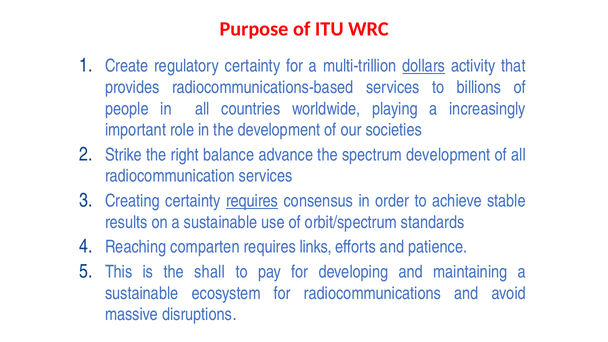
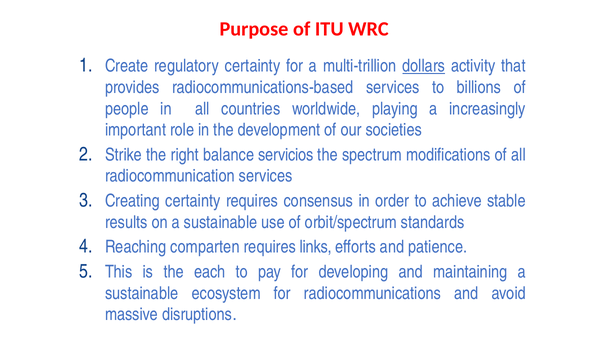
advance: advance -> servicios (286, 155)
spectrum development: development -> modifications (448, 155)
requires underline: present -> none (252, 201)
shall: shall -> each (210, 272)
